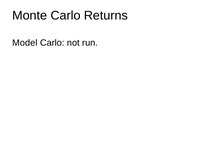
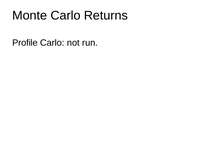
Model: Model -> Profile (25, 43)
